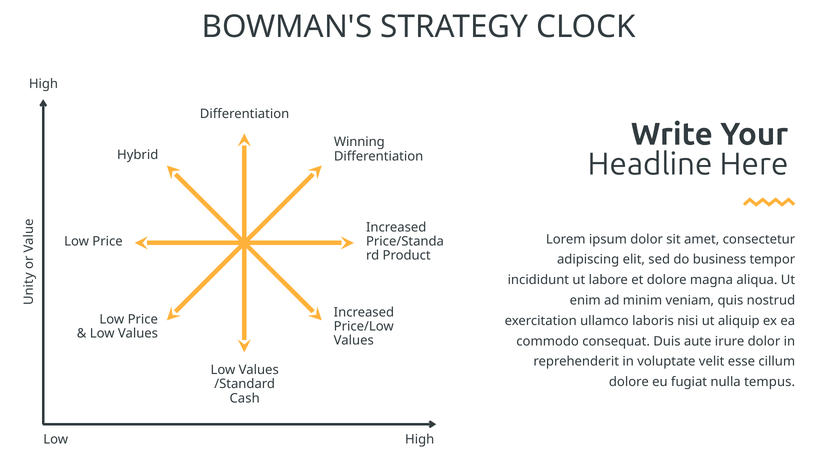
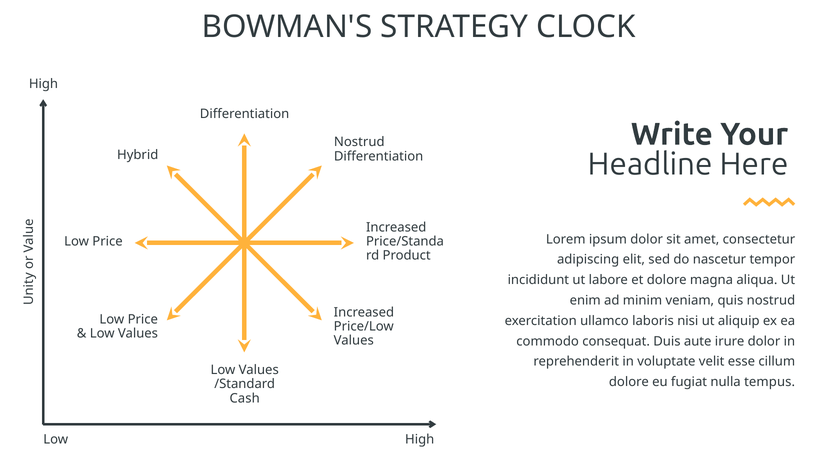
Winning: Winning -> Nostrud (359, 142)
business: business -> nascetur (720, 260)
